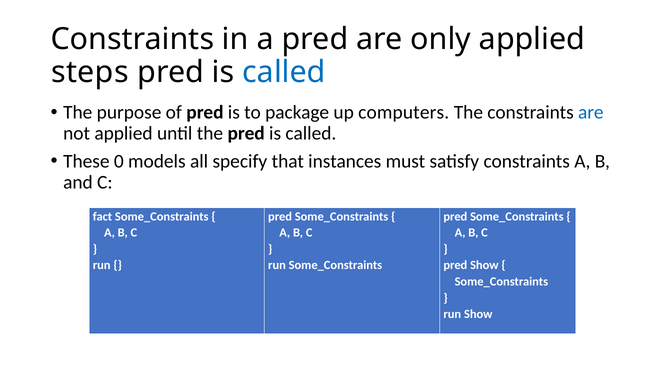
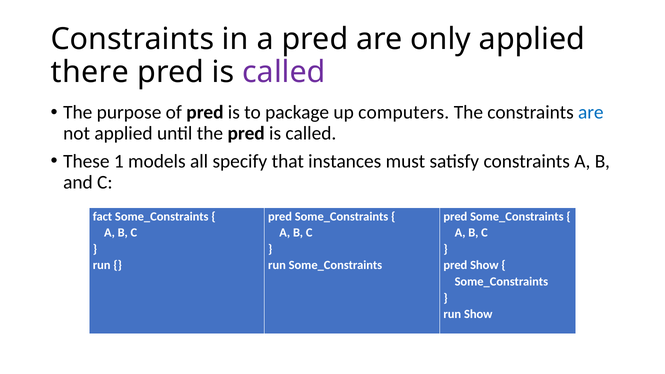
steps: steps -> there (90, 72)
called colour: blue -> purple (284, 72)
0: 0 -> 1 (119, 161)
